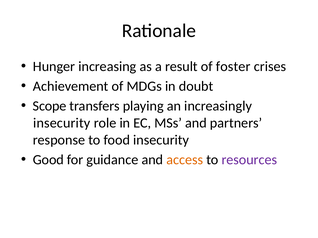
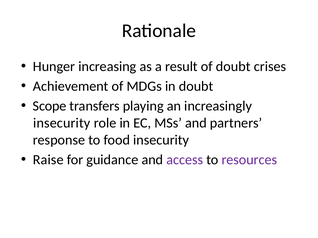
of foster: foster -> doubt (233, 67)
Good: Good -> Raise (48, 160)
access colour: orange -> purple (185, 160)
